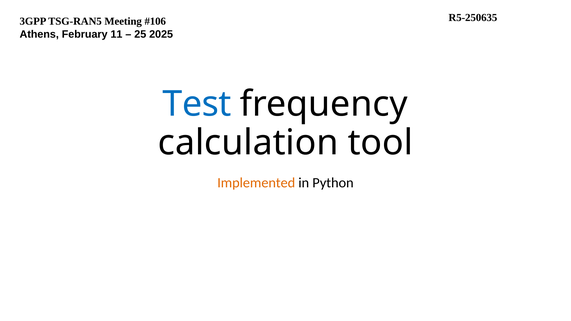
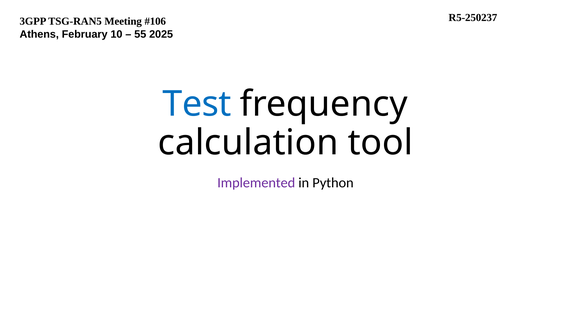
R5-250635: R5-250635 -> R5-250237 (473, 18)
11: 11 -> 10 (116, 34)
25: 25 -> 55 (140, 34)
Implemented colour: orange -> purple (256, 183)
